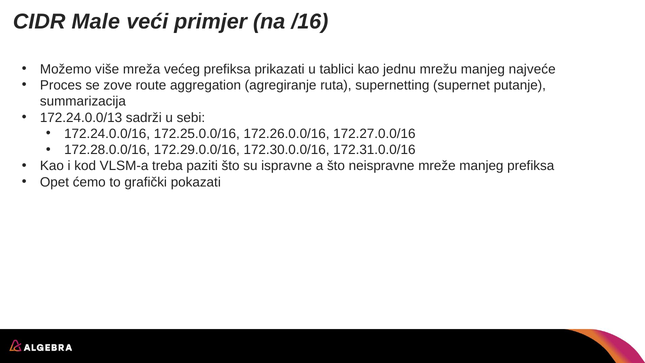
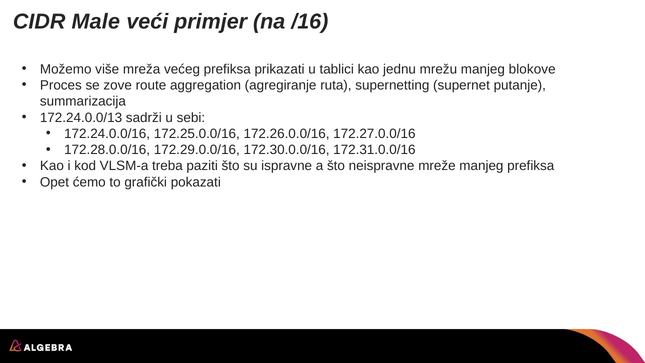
najveće: najveće -> blokove (532, 69)
